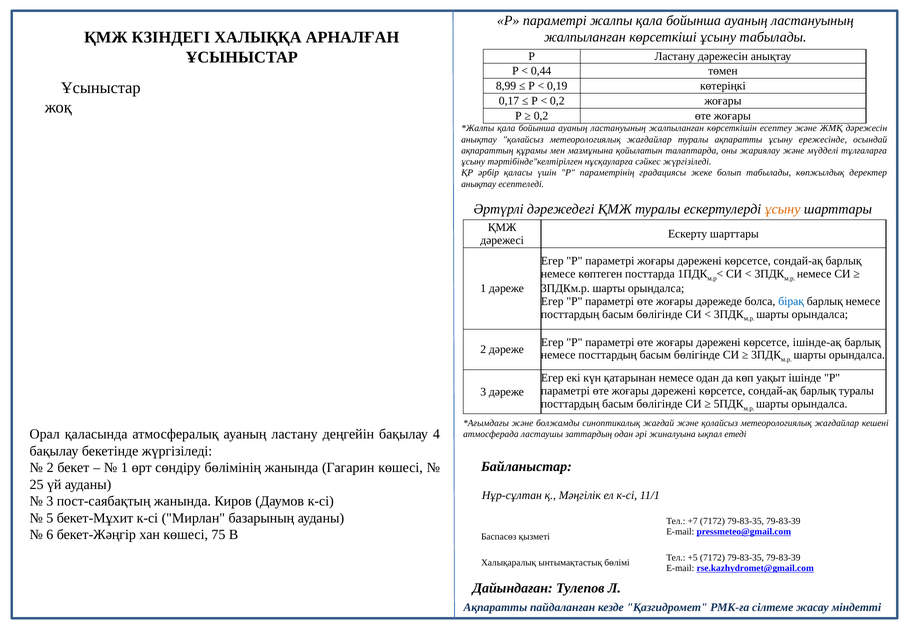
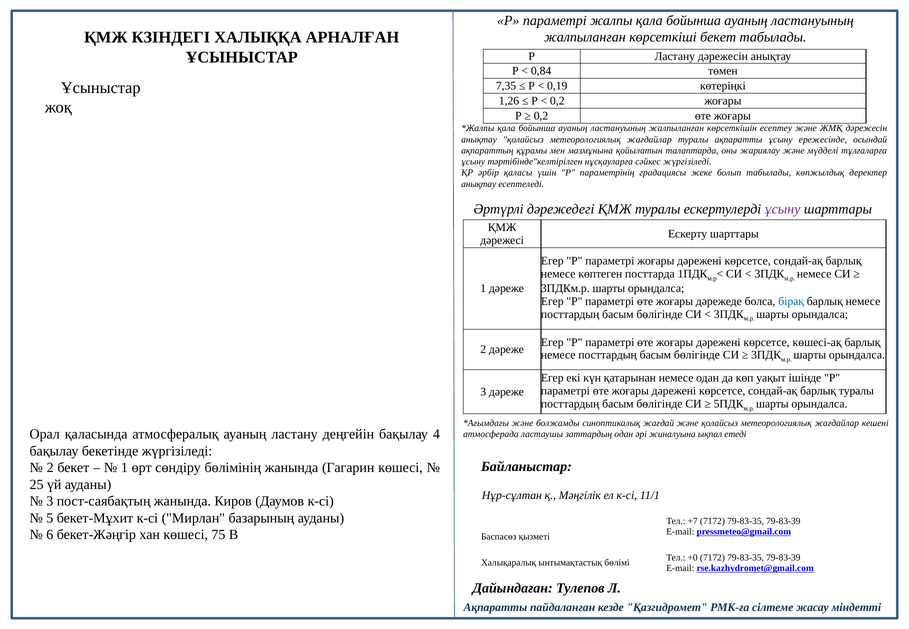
көрсеткіші ұсыну: ұсыну -> бекет (718, 37)
0,44: 0,44 -> 0,84 (541, 71)
8,99: 8,99 -> 7,35 (506, 86)
0,17: 0,17 -> 1,26 (509, 101)
ұсыну colour: orange -> purple (783, 209)
ішінде-ақ: ішінде-ақ -> көшесі-ақ (817, 342)
+5: +5 -> +0 (693, 558)
